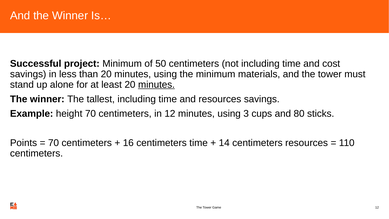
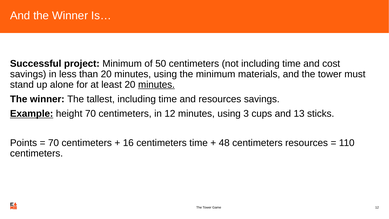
Example underline: none -> present (32, 114)
80: 80 -> 13 (299, 114)
14: 14 -> 48 (224, 143)
